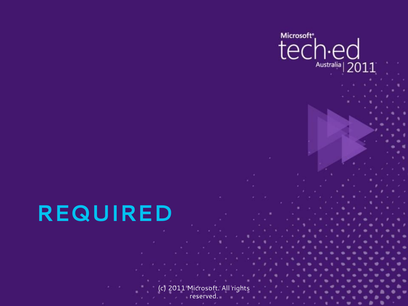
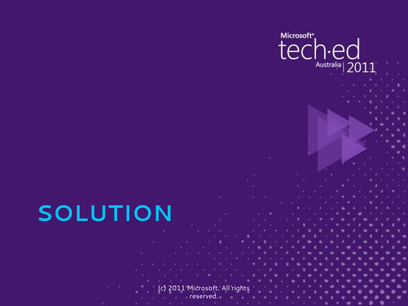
REQUIRED: REQUIRED -> SOLUTION (105, 214)
